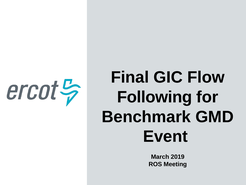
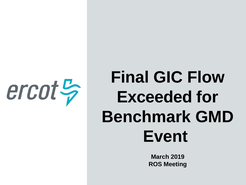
Following: Following -> Exceeded (155, 97)
